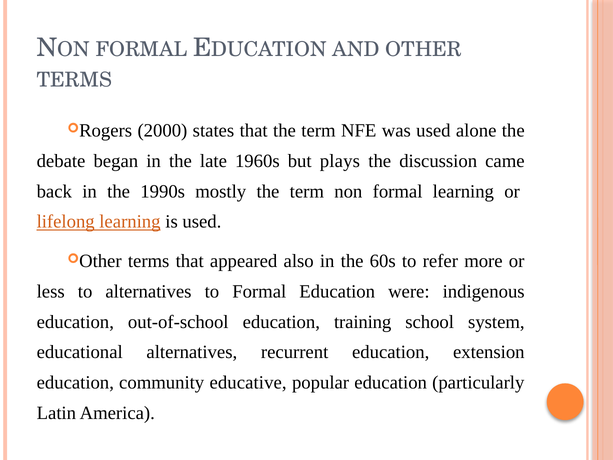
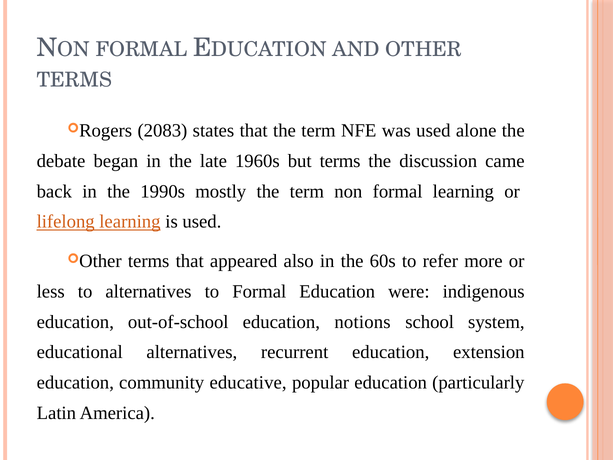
2000: 2000 -> 2083 (162, 131)
but plays: plays -> terms (340, 161)
training: training -> notions (363, 322)
